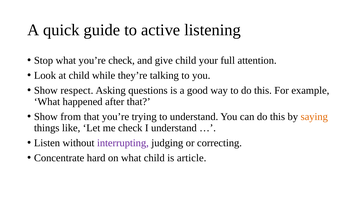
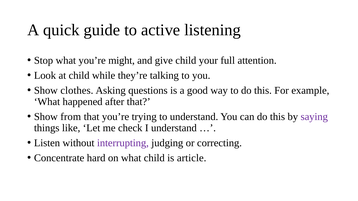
you’re check: check -> might (122, 61)
respect: respect -> clothes (77, 91)
saying colour: orange -> purple (314, 117)
